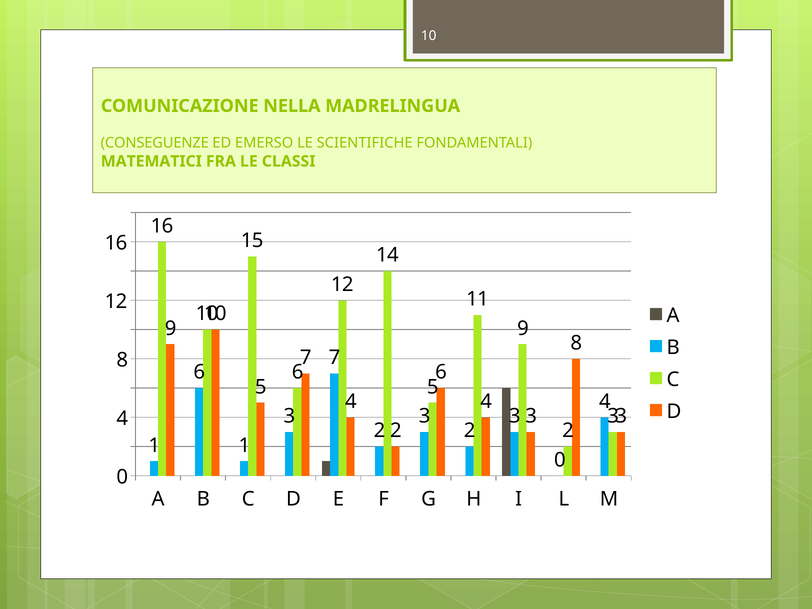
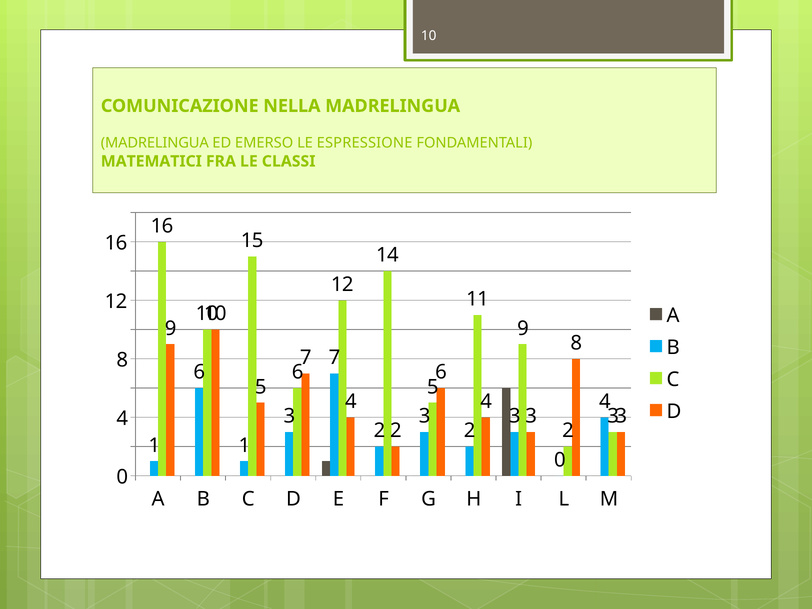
CONSEGUENZE: CONSEGUENZE -> MADRELINGUA (155, 143)
SCIENTIFICHE: SCIENTIFICHE -> ESPRESSIONE (365, 143)
